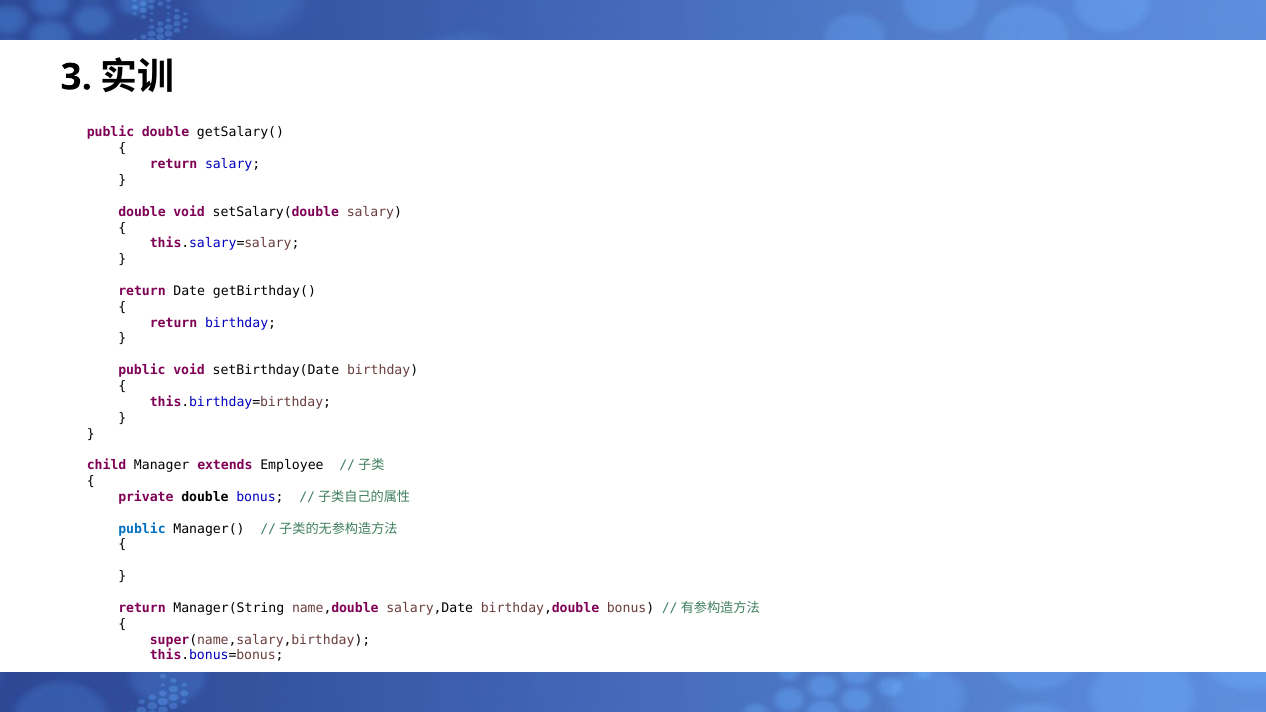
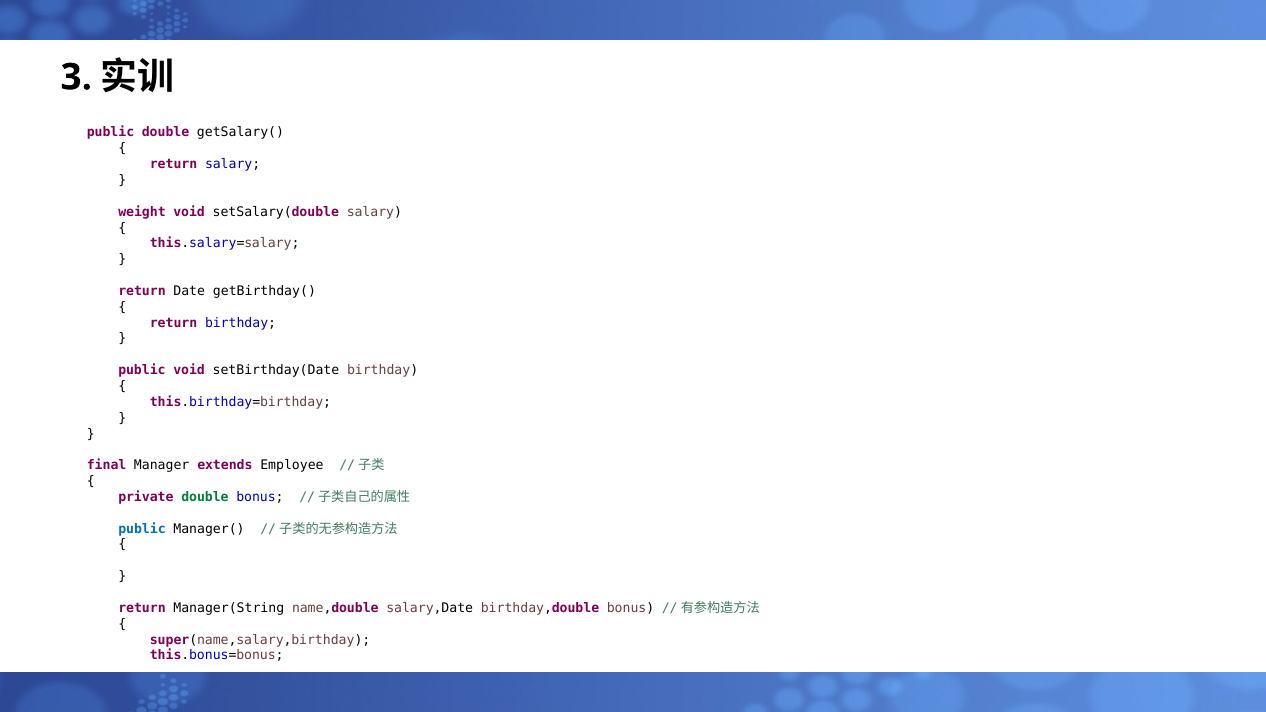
double: double -> weight (142, 212)
child: child -> final (107, 465)
double colour: black -> green (205, 497)
